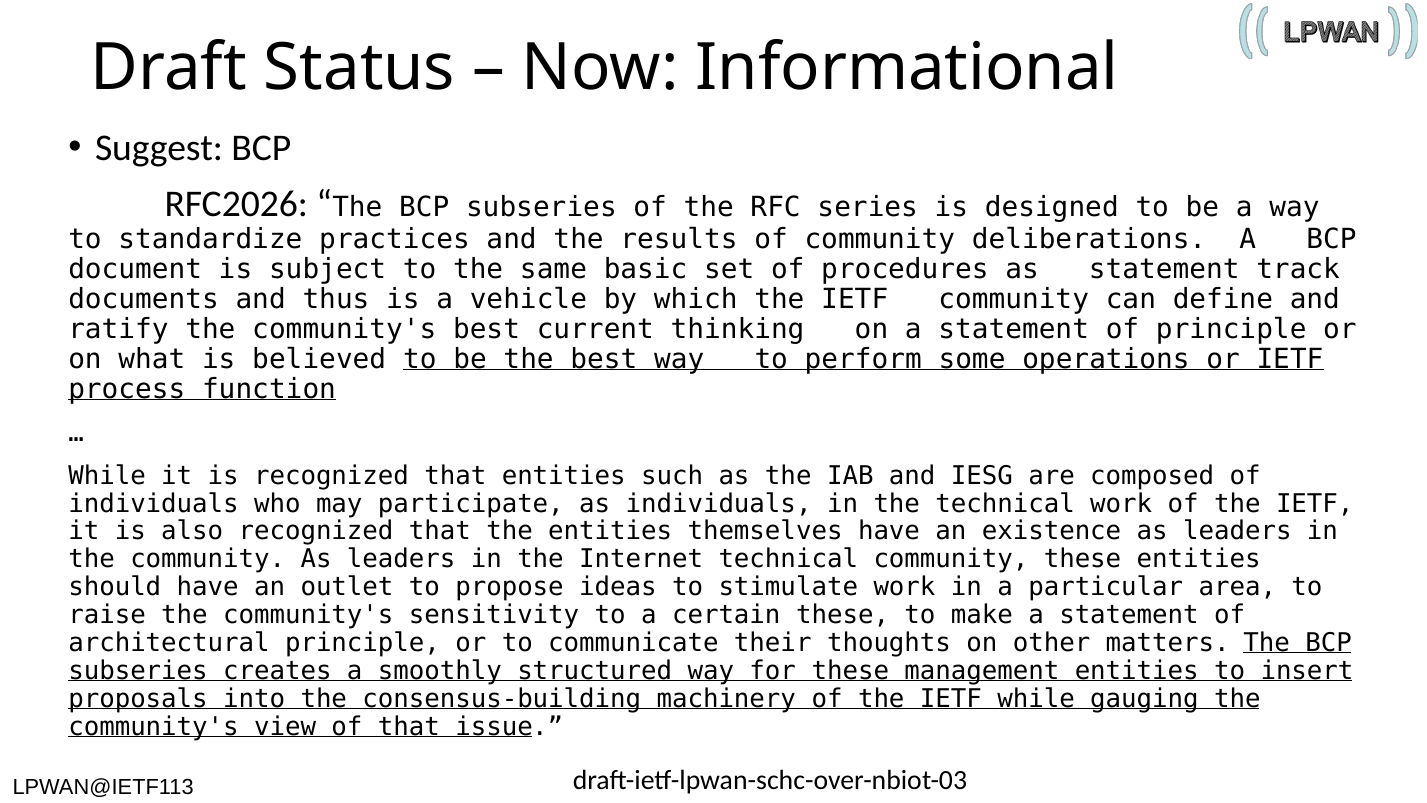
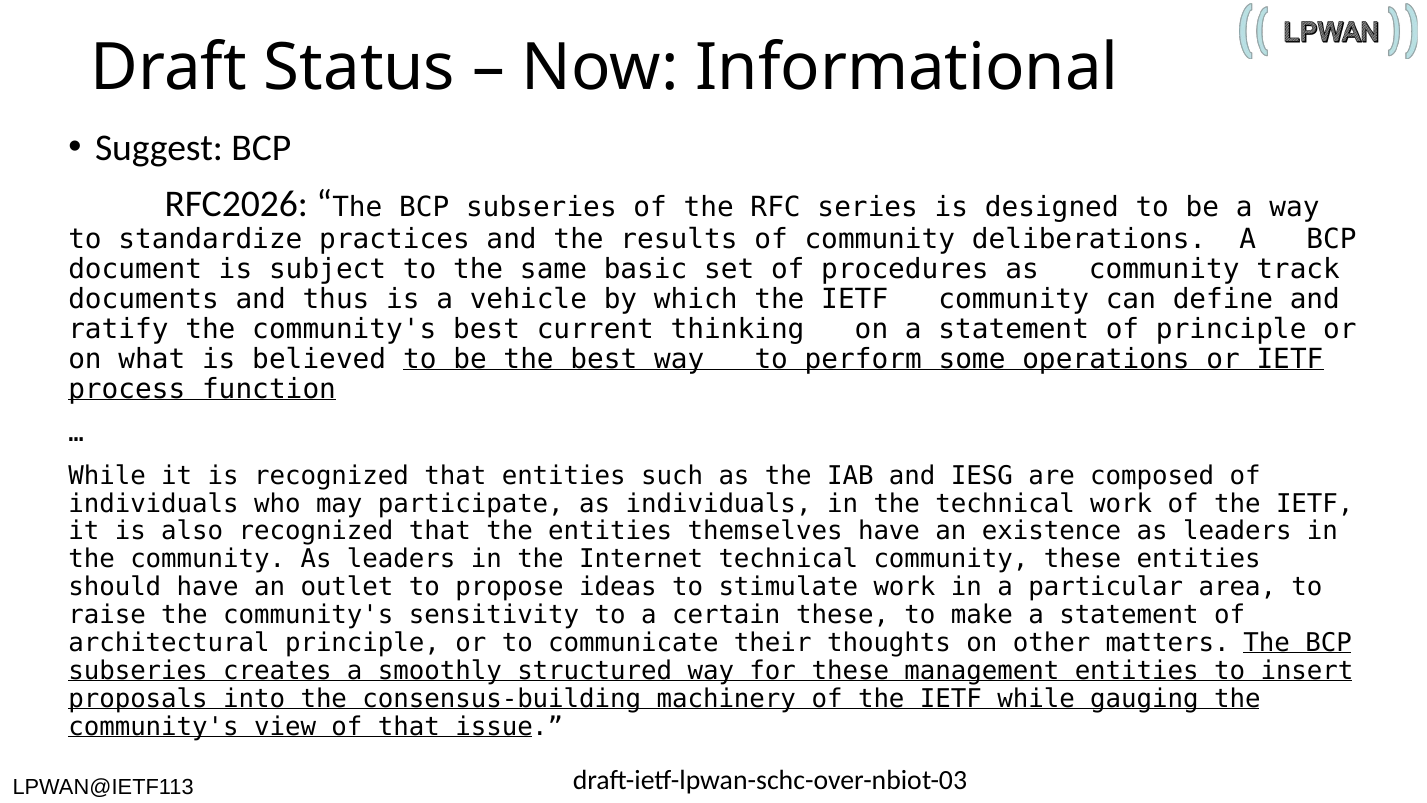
as statement: statement -> community (1164, 269)
